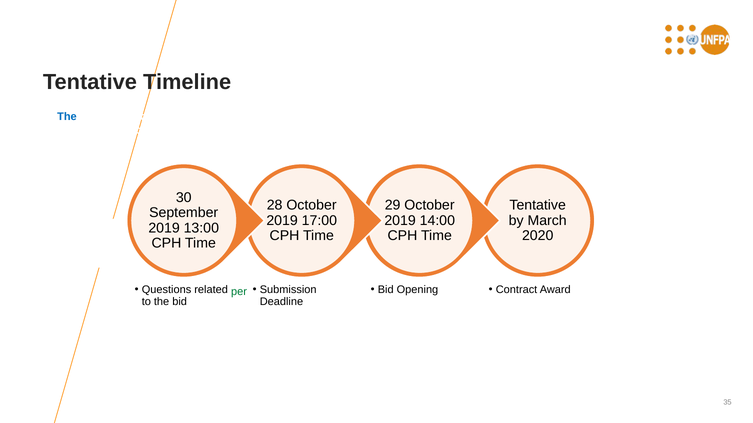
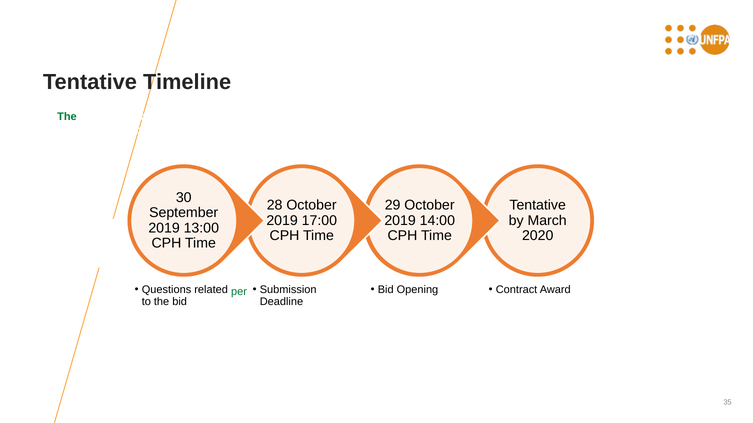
The colour: blue -> green (67, 117)
